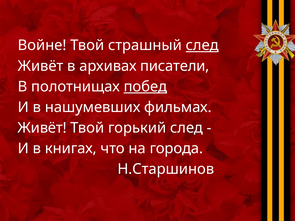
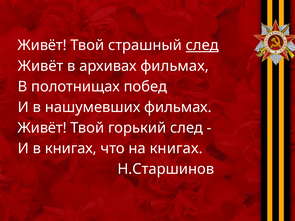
Войне: Войне -> Живёт (42, 45)
архивах писатели: писатели -> фильмах (175, 66)
побед underline: present -> none (145, 87)
на города: города -> книгах (176, 149)
